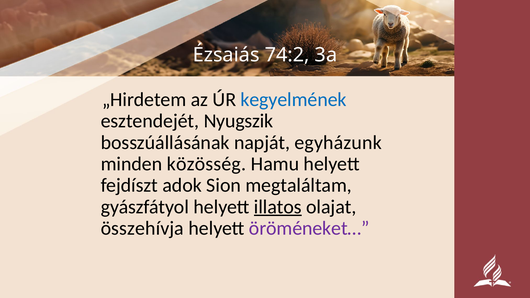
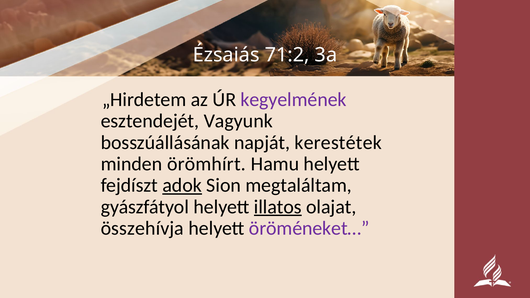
74:2: 74:2 -> 71:2 (287, 55)
kegyelmének colour: blue -> purple (294, 100)
Nyugszik: Nyugszik -> Vagyunk (238, 121)
egyházunk: egyházunk -> kerestétek (338, 143)
közösség: közösség -> örömhírt (207, 164)
adok underline: none -> present (182, 185)
